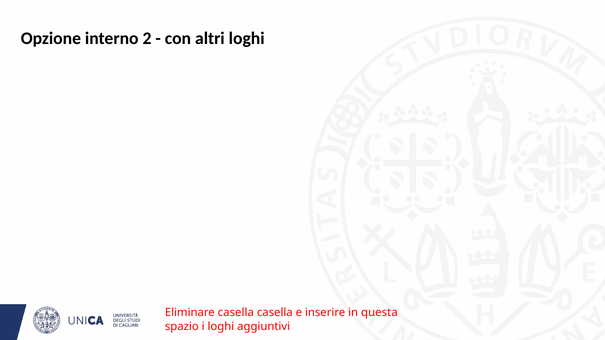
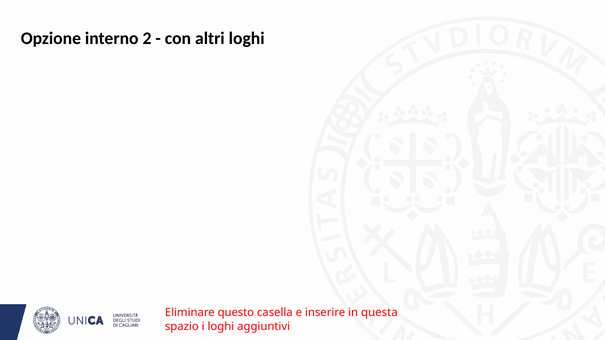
Eliminare casella: casella -> questo (236, 313)
